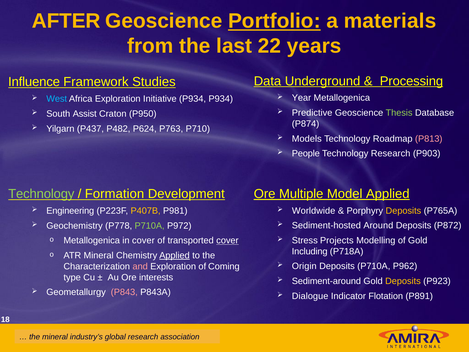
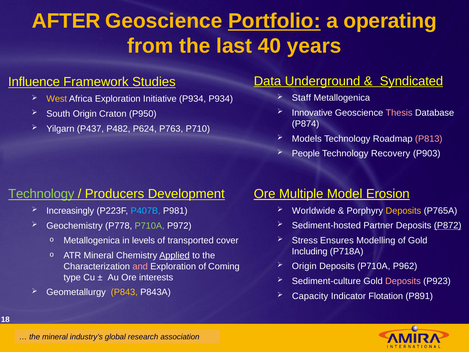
materials: materials -> operating (390, 21)
22: 22 -> 40 (270, 46)
Processing: Processing -> Syndicated (411, 81)
Year: Year -> Staff (301, 98)
West colour: light blue -> yellow (57, 99)
Predictive: Predictive -> Innovative (312, 113)
Thesis colour: light green -> pink (399, 113)
South Assist: Assist -> Origin (85, 114)
Technology Research: Research -> Recovery (391, 153)
Model Applied: Applied -> Erosion (388, 194)
Formation: Formation -> Producers (115, 194)
Engineering: Engineering -> Increasingly (70, 211)
P407B colour: yellow -> light blue (146, 211)
Around: Around -> Partner (378, 225)
P872 underline: none -> present (448, 225)
Projects: Projects -> Ensures (337, 240)
in cover: cover -> levels (143, 240)
cover underline: present -> none (227, 240)
Sediment-around: Sediment-around -> Sediment-culture (326, 281)
Deposits colour: yellow -> pink (403, 281)
P843 colour: pink -> yellow (124, 292)
Dialogue: Dialogue -> Capacity (310, 296)
